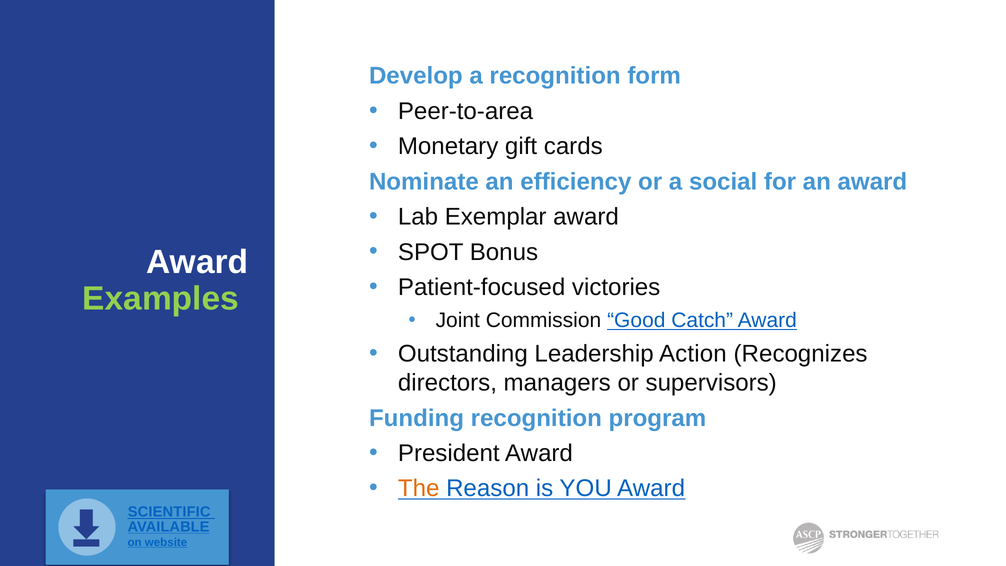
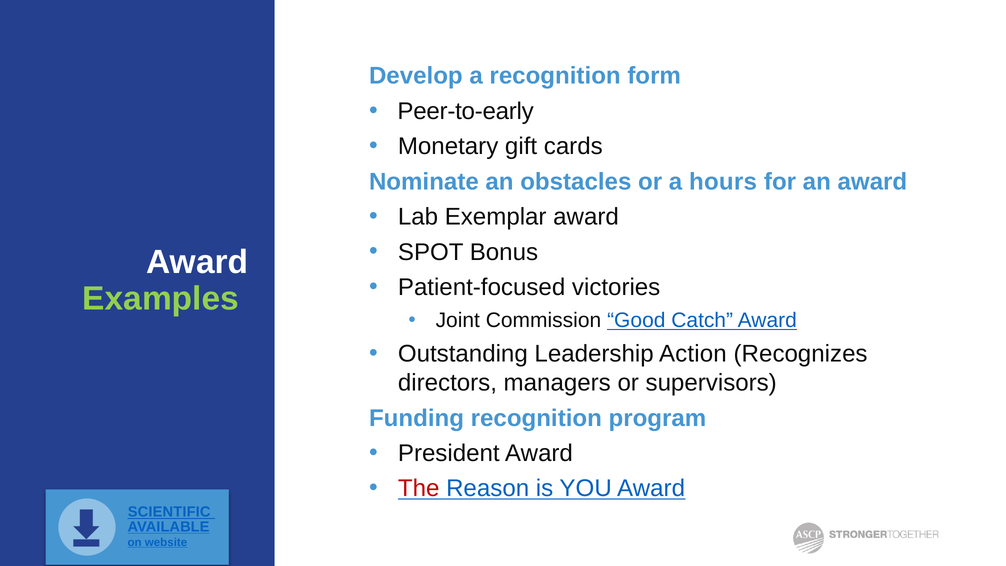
Peer-to-area: Peer-to-area -> Peer-to-early (466, 111)
efficiency: efficiency -> obstacles (576, 182)
social: social -> hours (723, 182)
The colour: orange -> red (419, 488)
